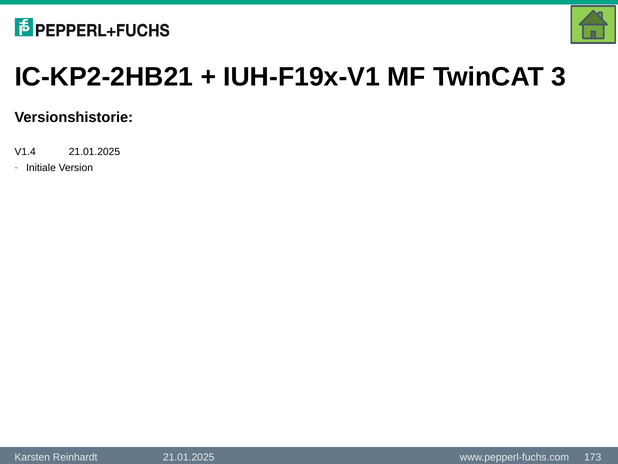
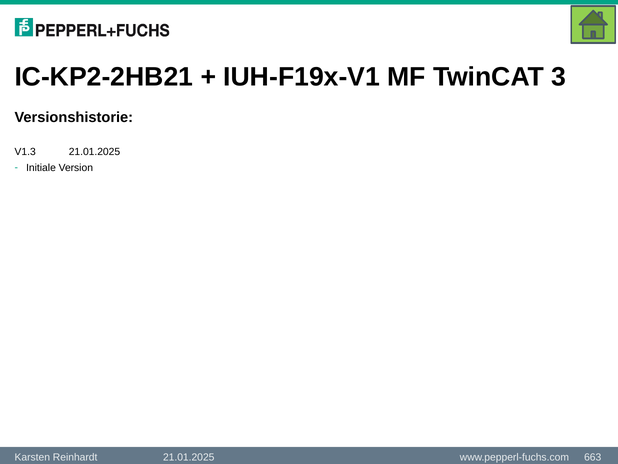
V1.4: V1.4 -> V1.3 (25, 152)
173: 173 -> 663 (593, 457)
